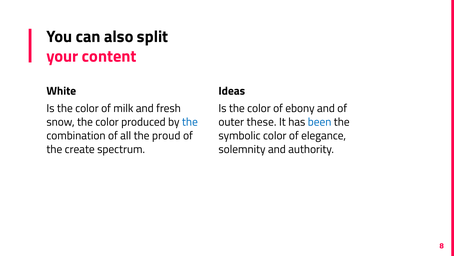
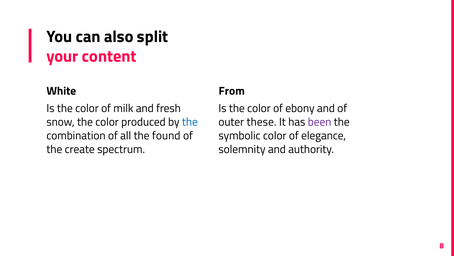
Ideas: Ideas -> From (232, 91)
been colour: blue -> purple (320, 122)
proud: proud -> found (166, 135)
